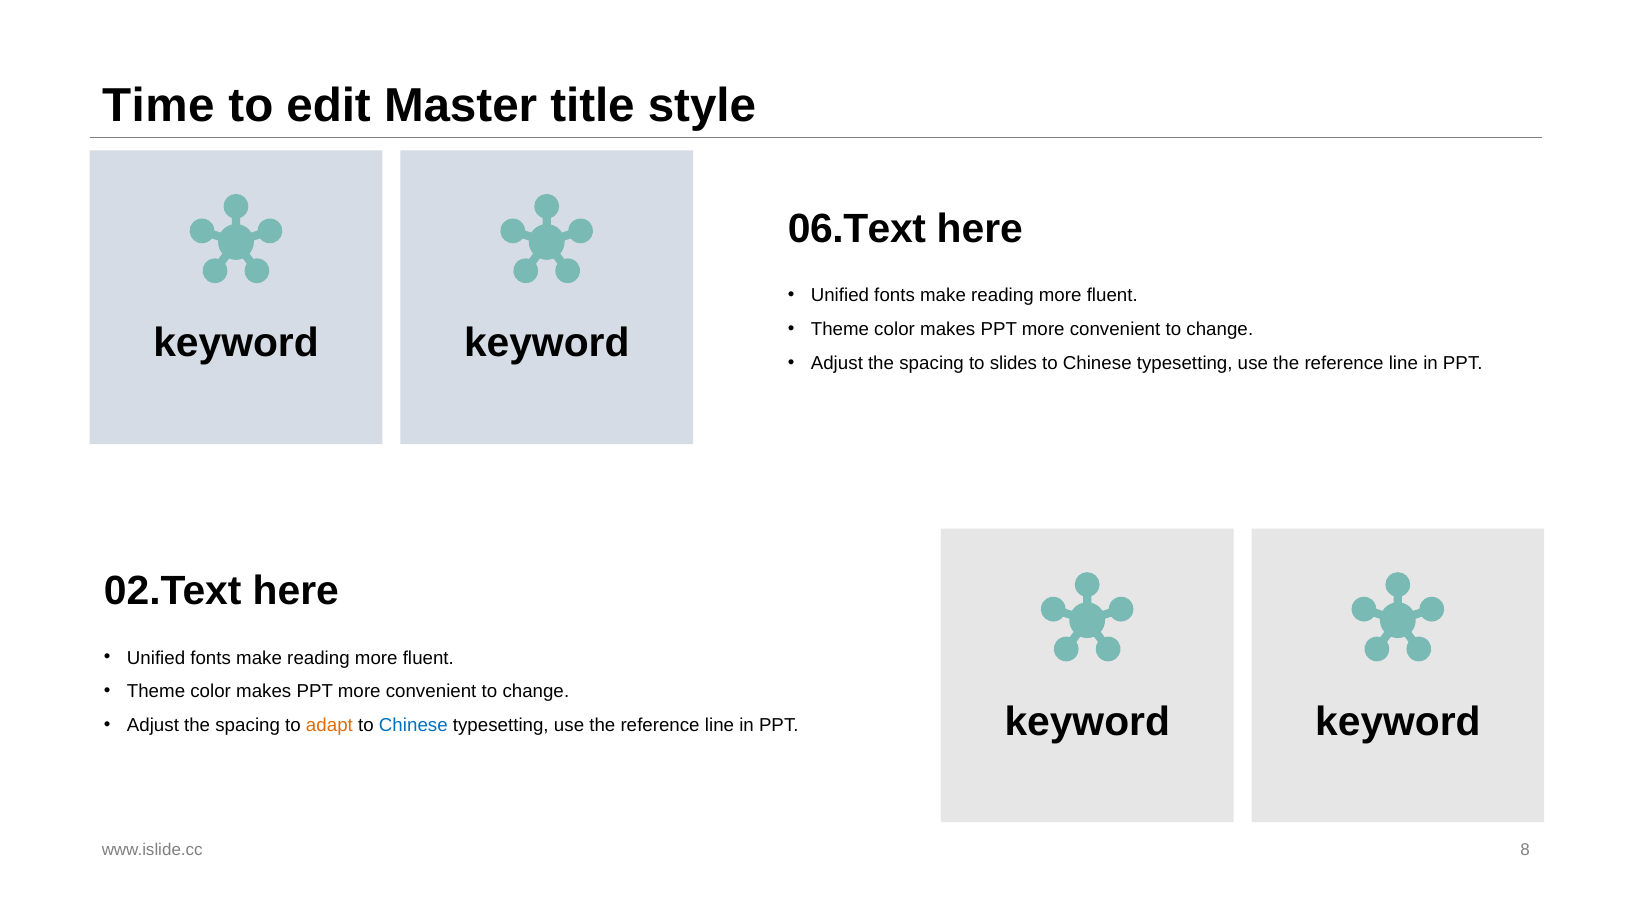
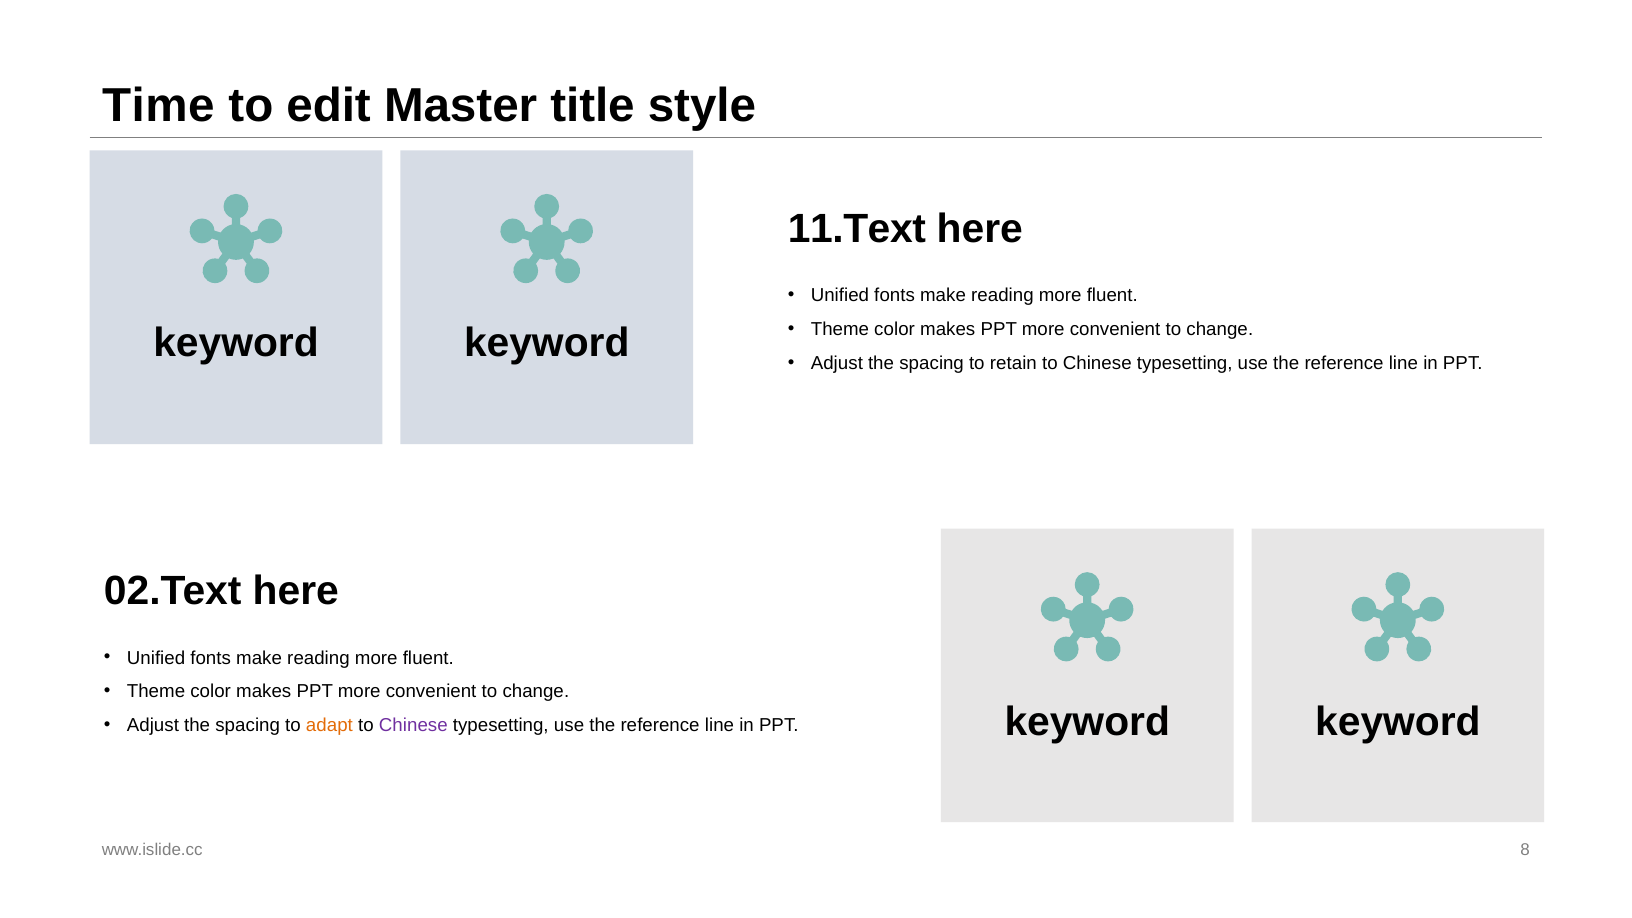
06.Text: 06.Text -> 11.Text (857, 229)
slides: slides -> retain (1013, 363)
Chinese colour: blue -> purple (413, 725)
